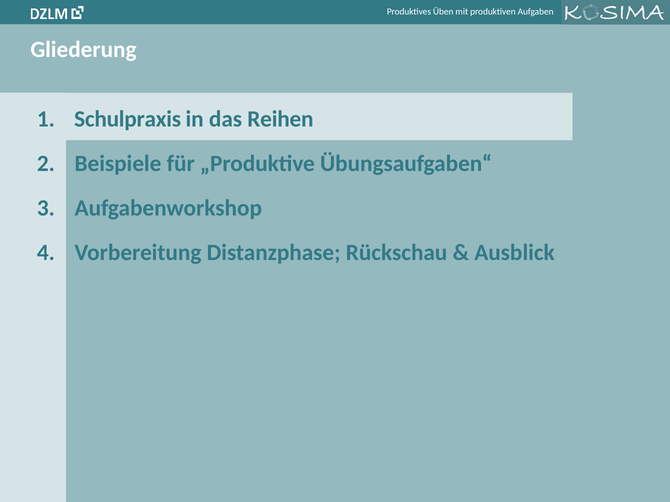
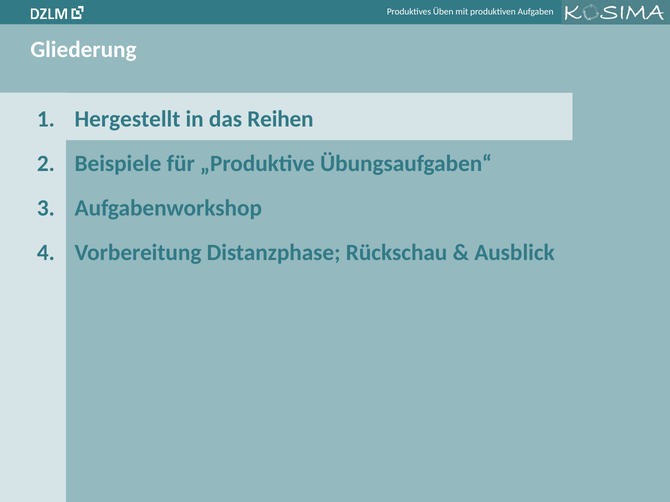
Schulpraxis: Schulpraxis -> Hergestellt (127, 119)
